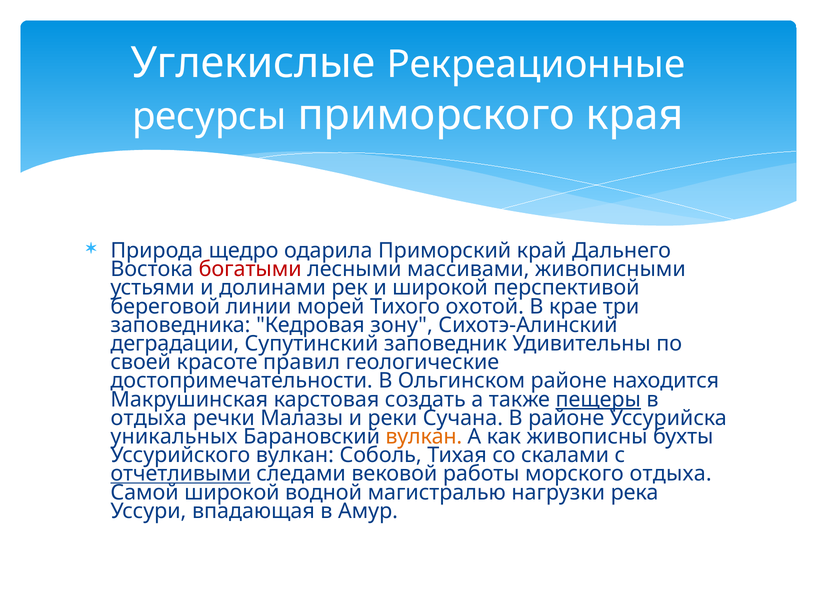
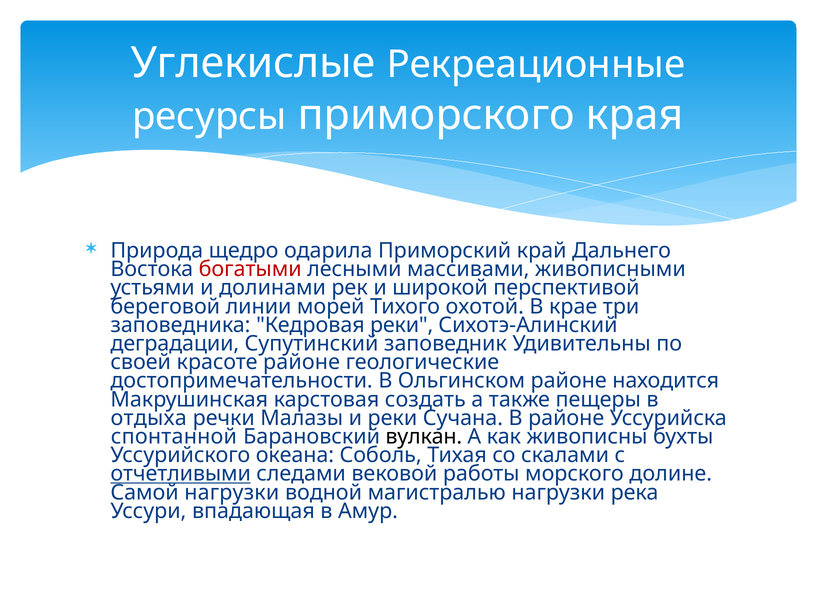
Кедровая зону: зону -> реки (402, 325)
красоте правил: правил -> районе (302, 362)
пещеры underline: present -> none (598, 399)
уникальных: уникальных -> спонтанной (174, 437)
вулкан colour: orange -> black (424, 437)
Уссурийского вулкан: вулкан -> океана (295, 455)
морского отдыха: отдыха -> долине (671, 474)
Самой широкой: широкой -> нагрузки (232, 492)
